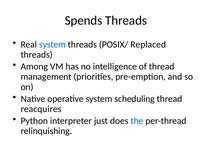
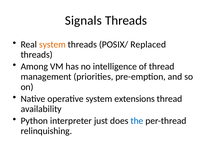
Spends: Spends -> Signals (83, 21)
system colour: blue -> orange (52, 44)
scheduling: scheduling -> extensions (135, 99)
reacquires: reacquires -> availability (41, 109)
